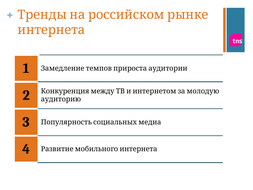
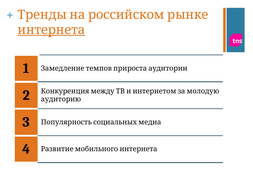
интернета underline: none -> present (51, 30)
